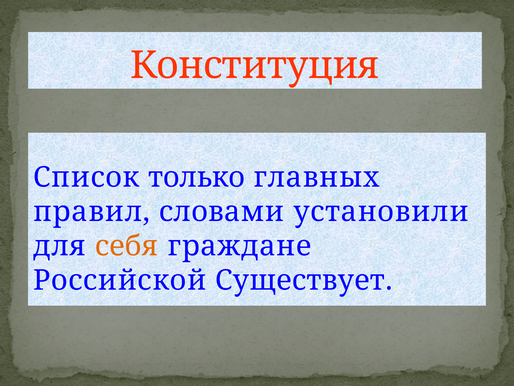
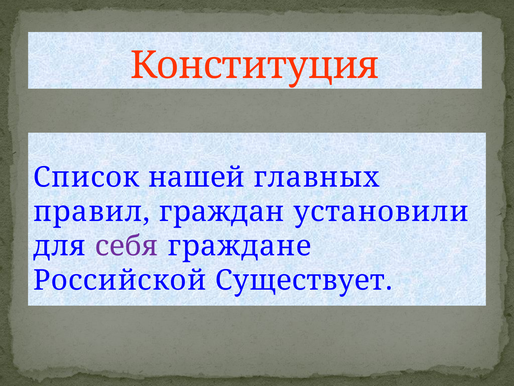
только: только -> нашей (197, 177)
словами: словами -> граждан (222, 212)
себя colour: orange -> purple (127, 246)
